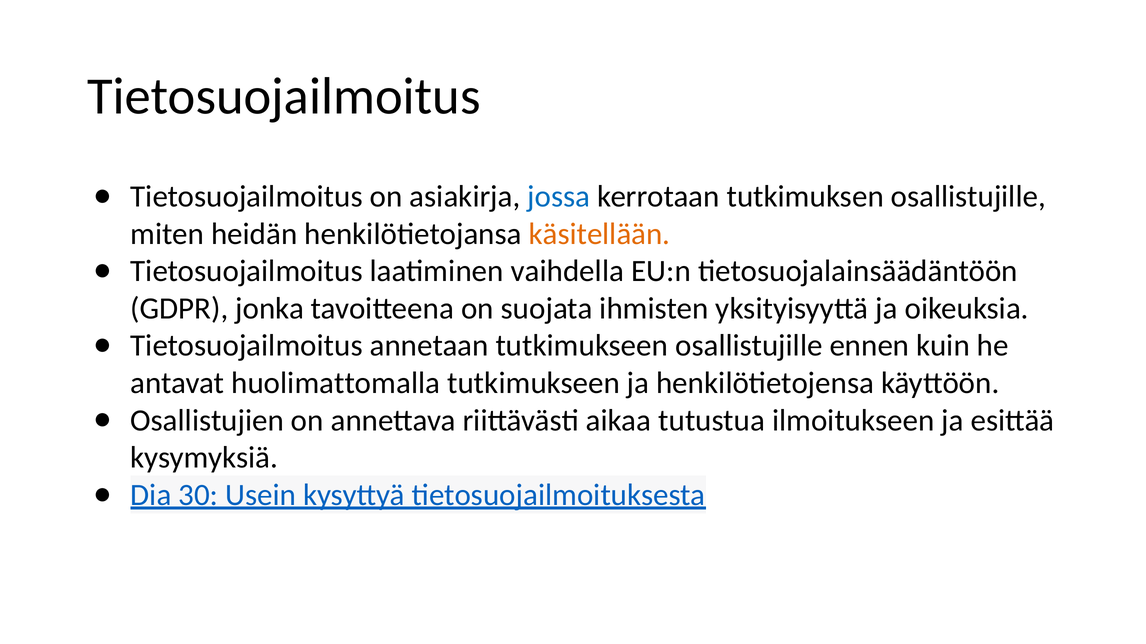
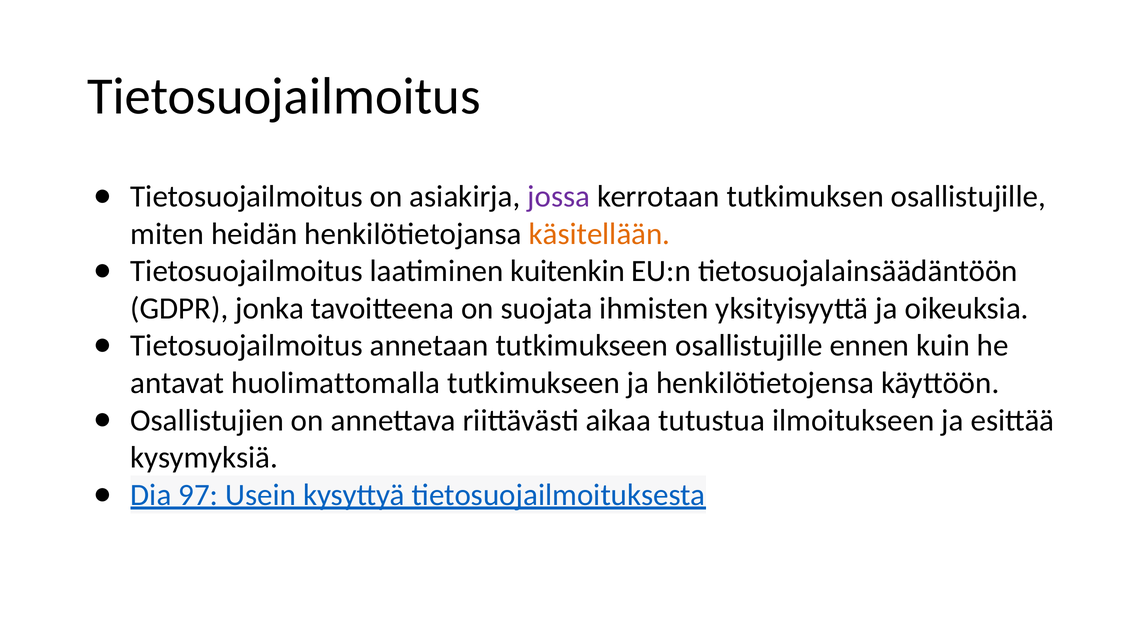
jossa colour: blue -> purple (559, 197)
vaihdella: vaihdella -> kuitenkin (568, 271)
30: 30 -> 97 (198, 495)
